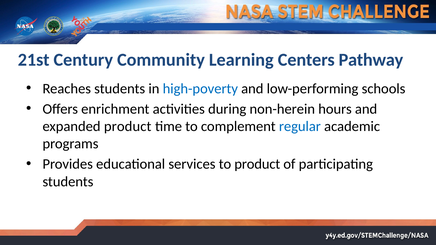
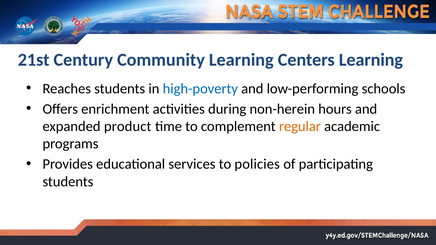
Centers Pathway: Pathway -> Learning (371, 60)
regular colour: blue -> orange (300, 127)
to product: product -> policies (257, 164)
